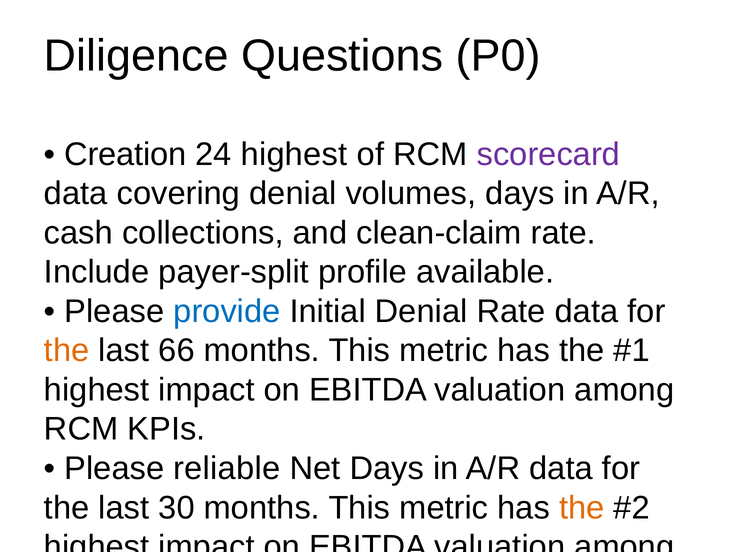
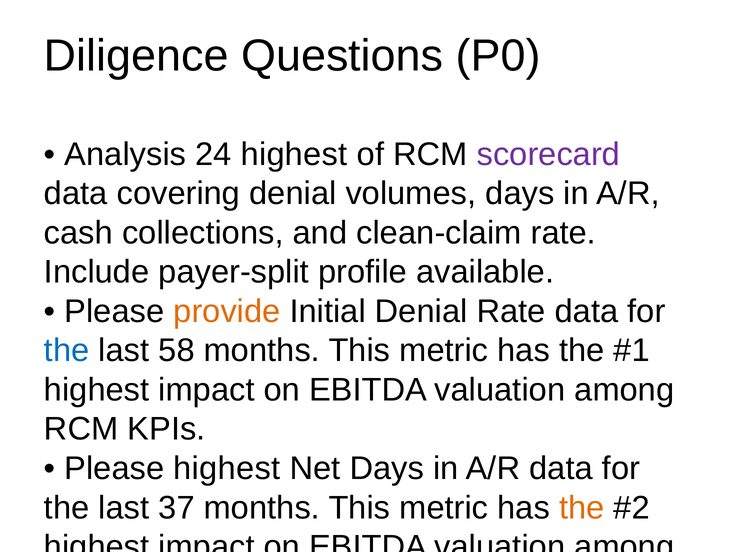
Creation: Creation -> Analysis (125, 154)
provide colour: blue -> orange (227, 311)
the colour: orange -> blue (67, 350)
66: 66 -> 58 (177, 350)
Please reliable: reliable -> highest (227, 468)
30: 30 -> 37 (177, 507)
